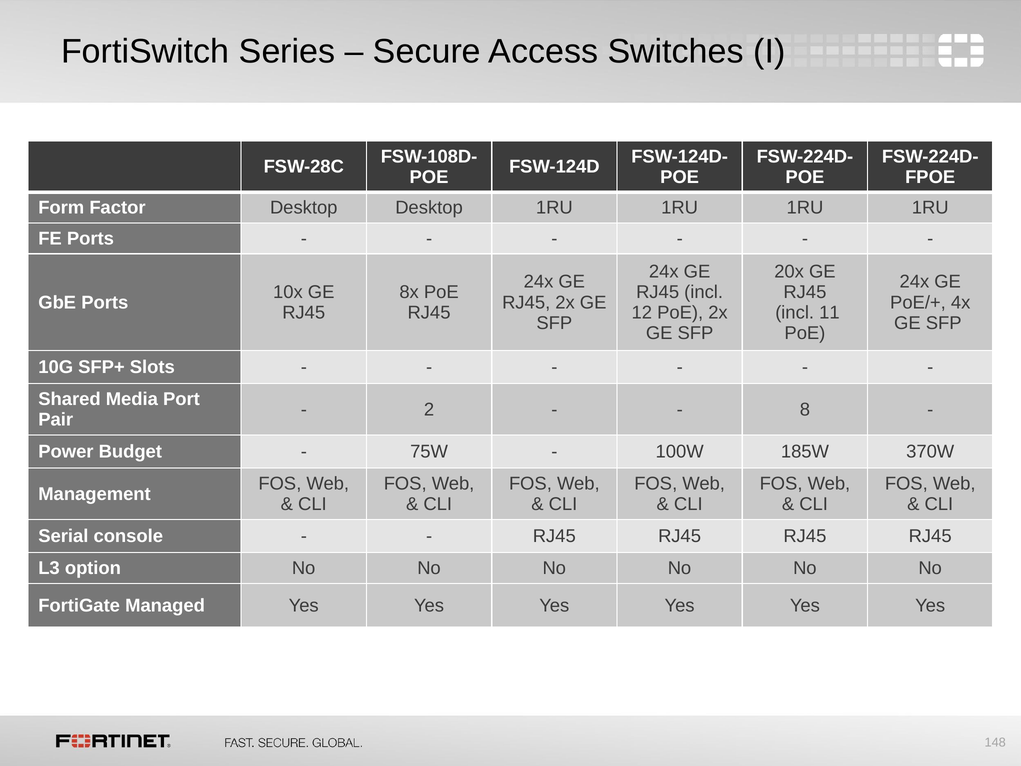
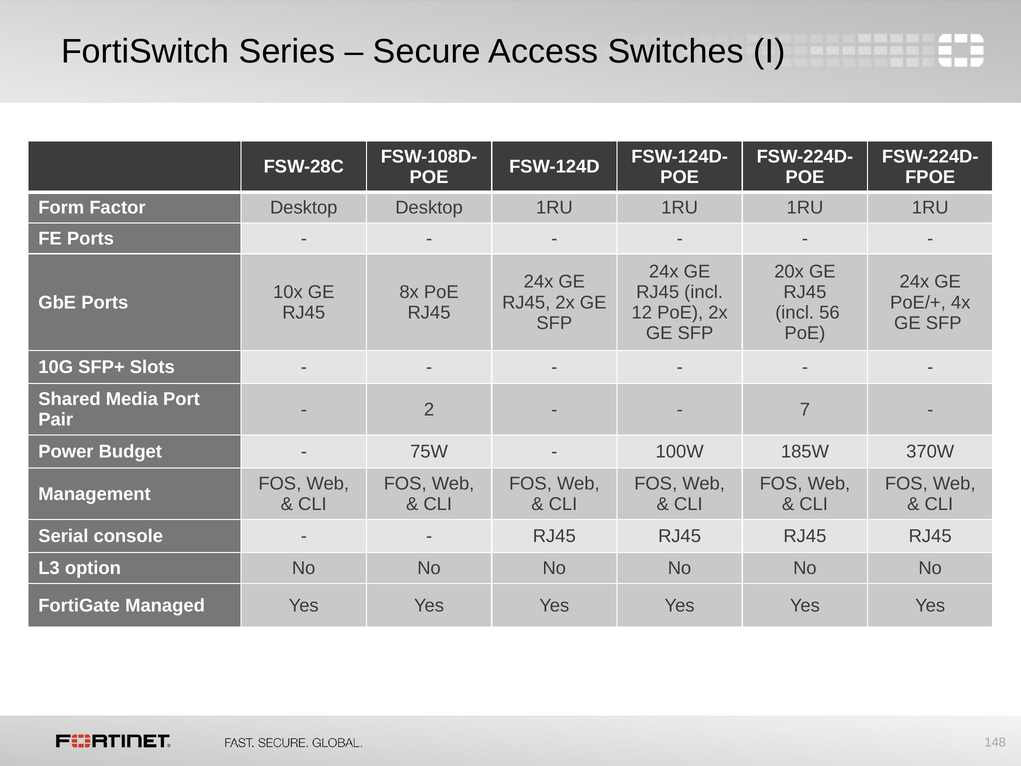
11: 11 -> 56 (829, 313)
8: 8 -> 7 (805, 409)
